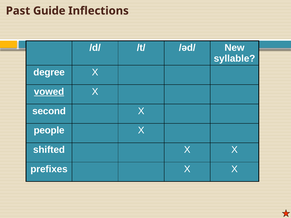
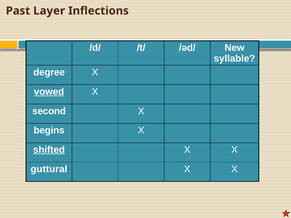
Guide: Guide -> Layer (49, 11)
people: people -> begins (49, 131)
shifted underline: none -> present (49, 150)
prefixes: prefixes -> guttural (49, 169)
